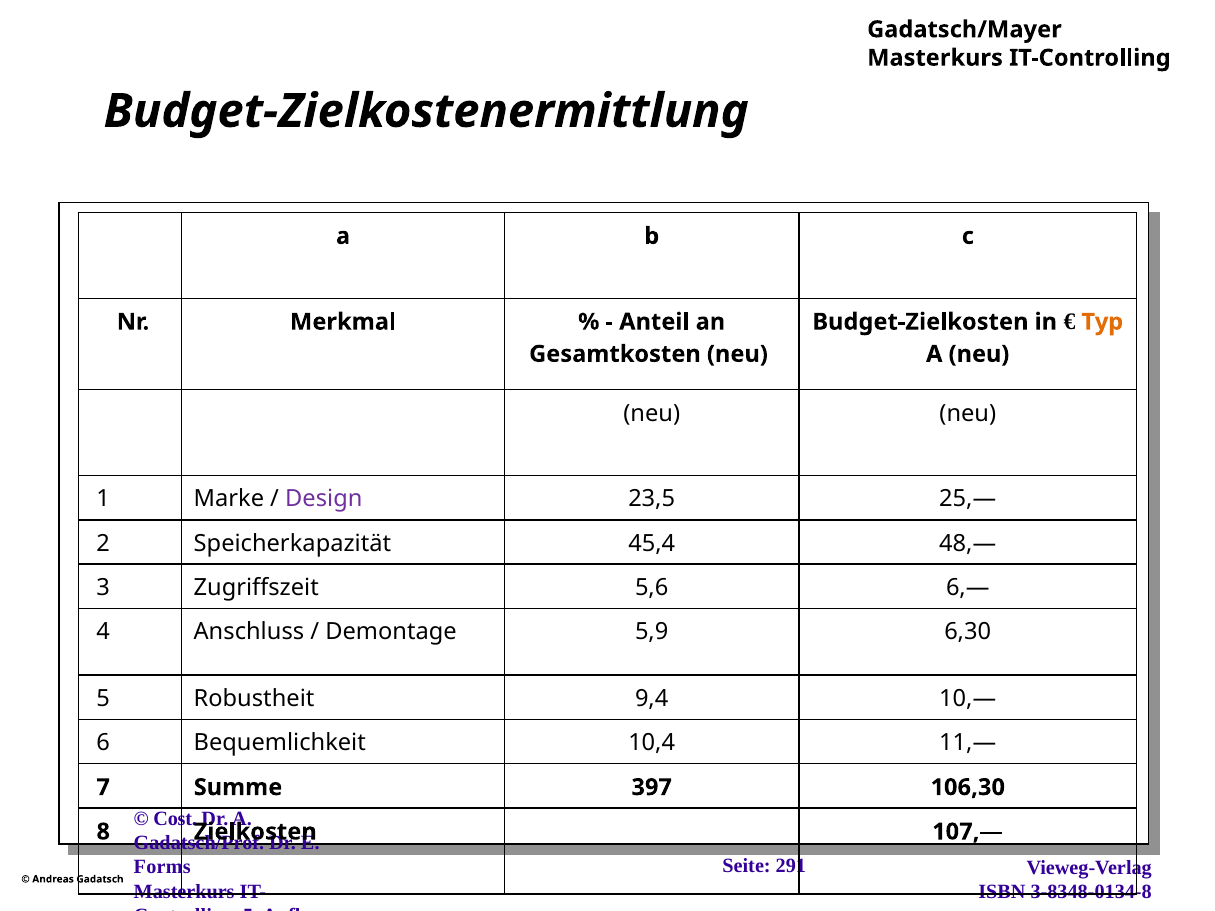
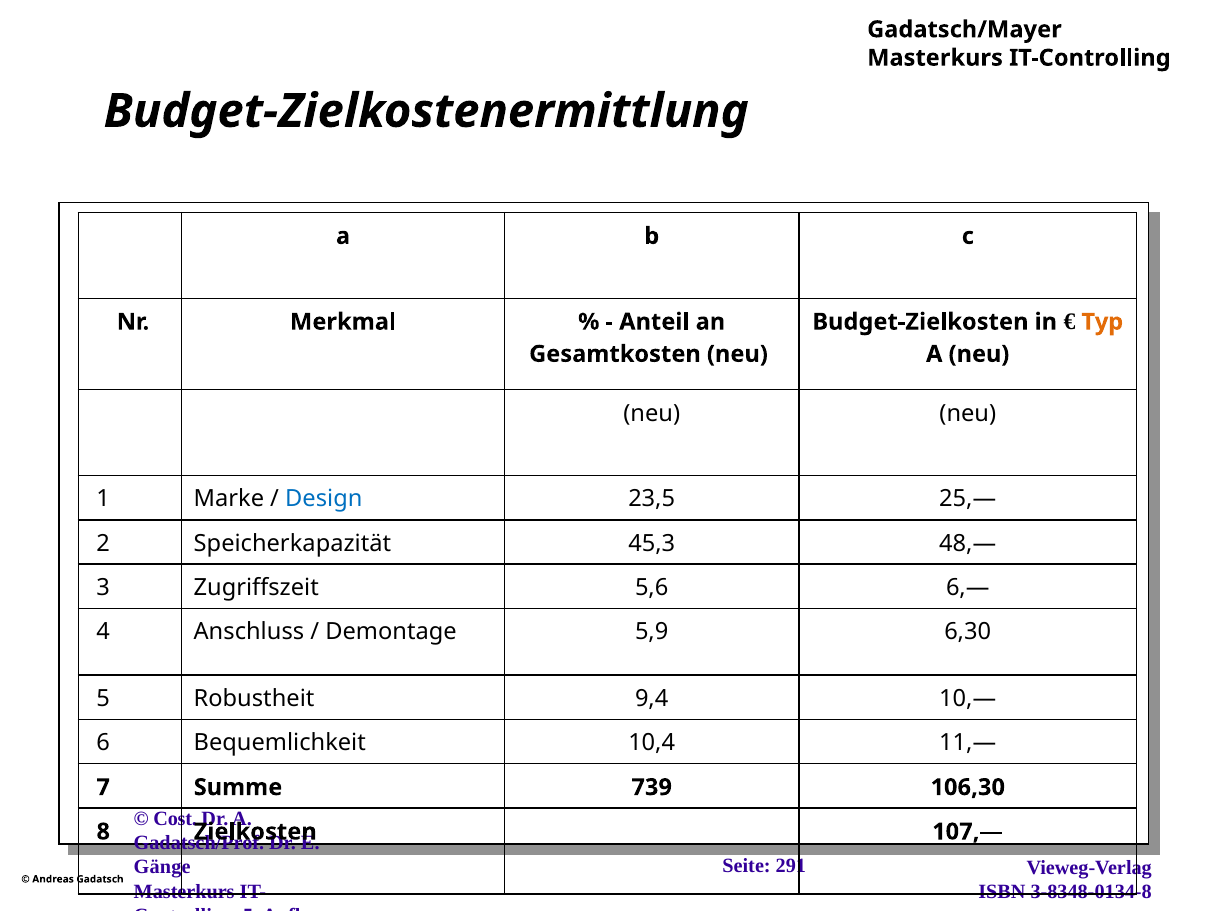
Design colour: purple -> blue (324, 499)
45,4: 45,4 -> 45,3 (652, 544)
397: 397 -> 739 (652, 788)
Forms: Forms -> Gänge (162, 868)
